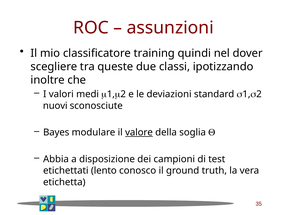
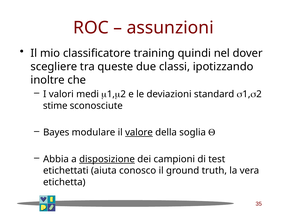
nuovi: nuovi -> stime (55, 106)
disposizione underline: none -> present (107, 159)
lento: lento -> aiuta (104, 171)
